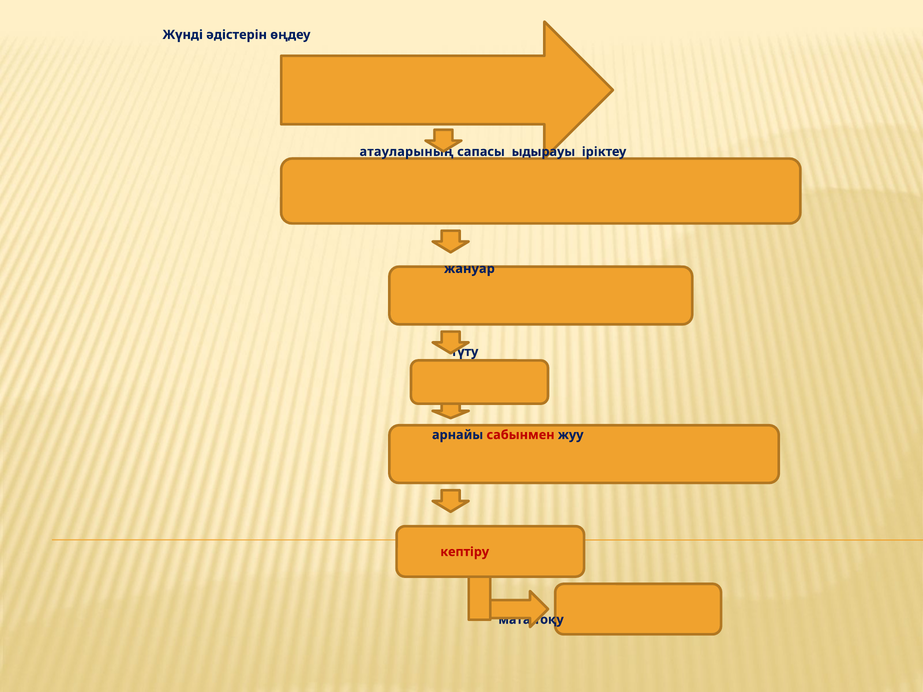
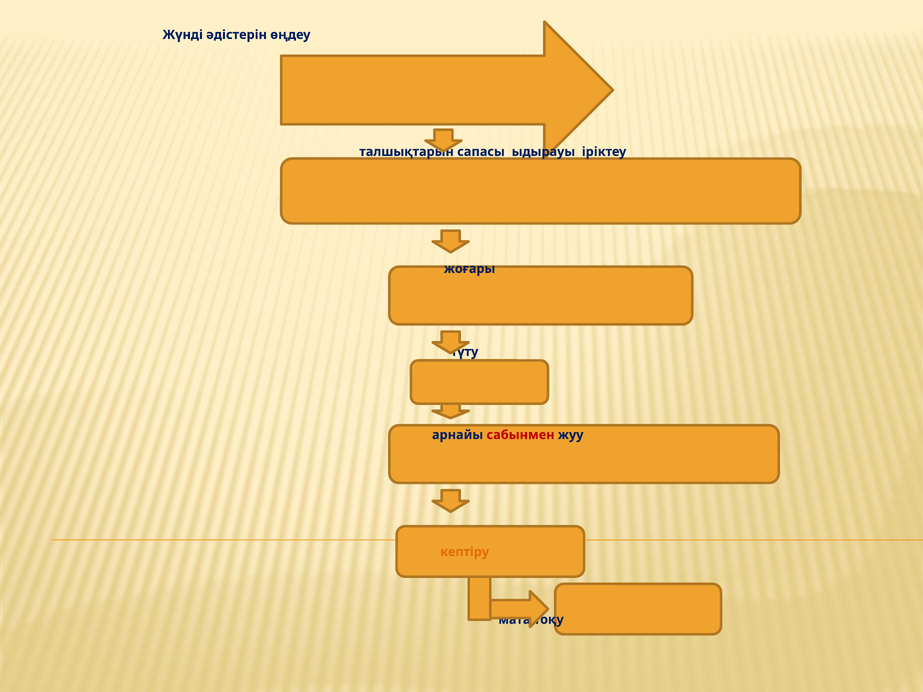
атауларының: атауларының -> талшықтарын (407, 152)
жануар: жануар -> жоғары (470, 269)
кептіру colour: red -> orange (465, 552)
